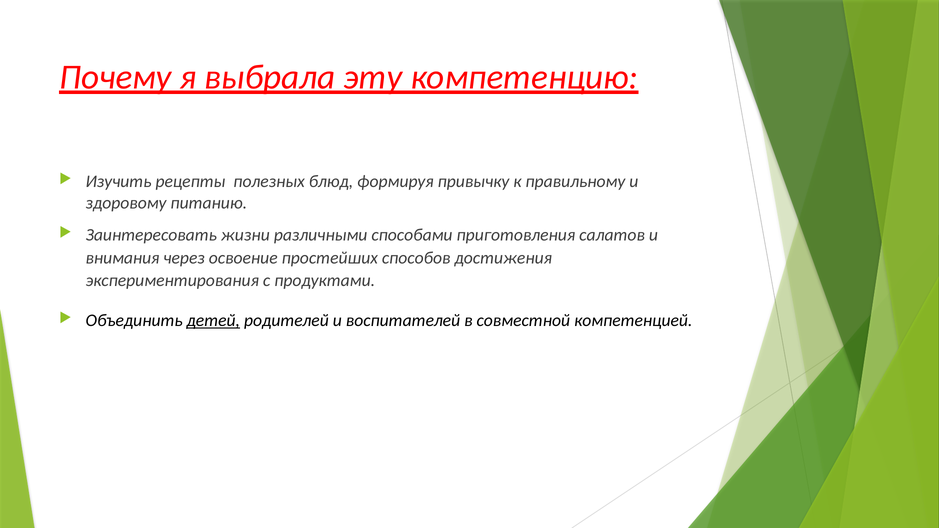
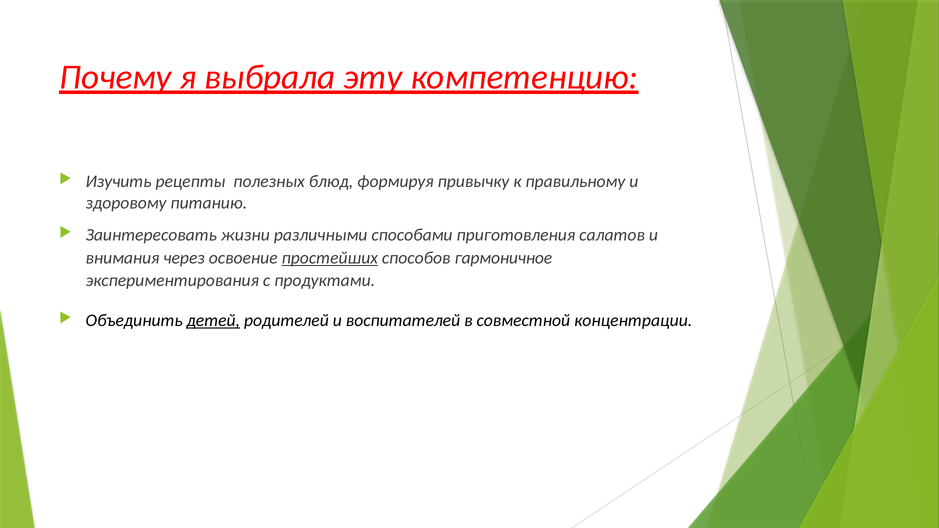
простейших underline: none -> present (330, 258)
достижения: достижения -> гармоничное (503, 258)
компетенцией: компетенцией -> концентрации (633, 321)
